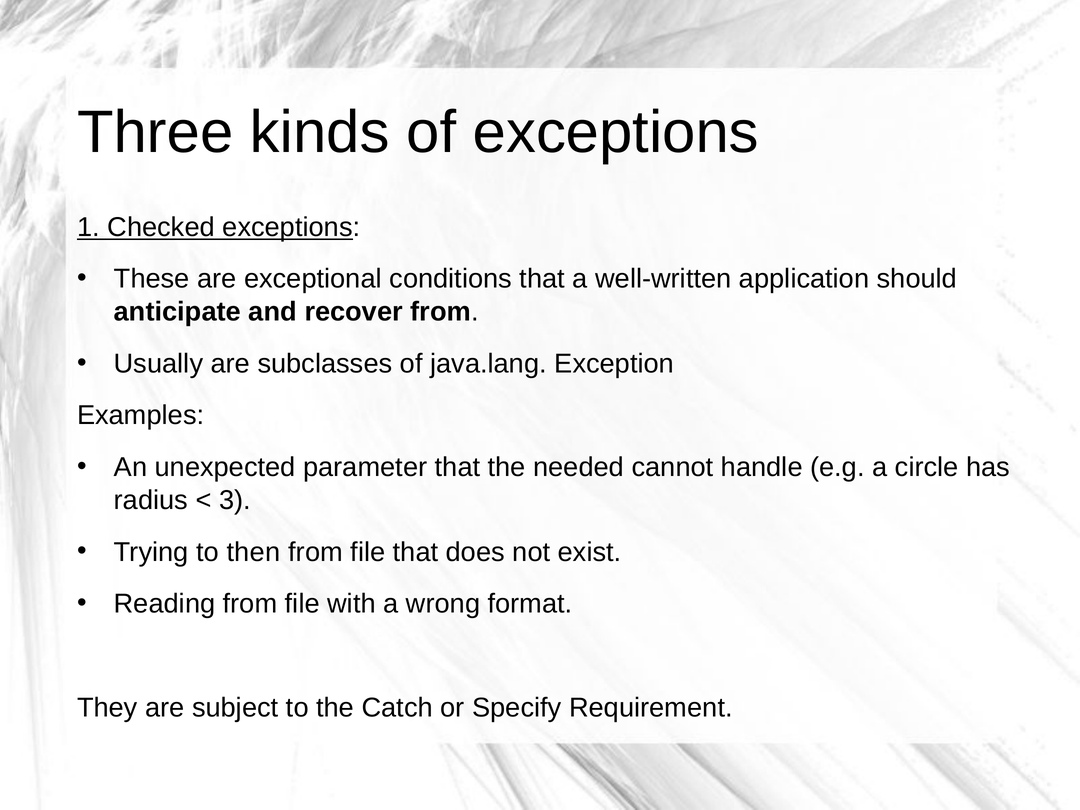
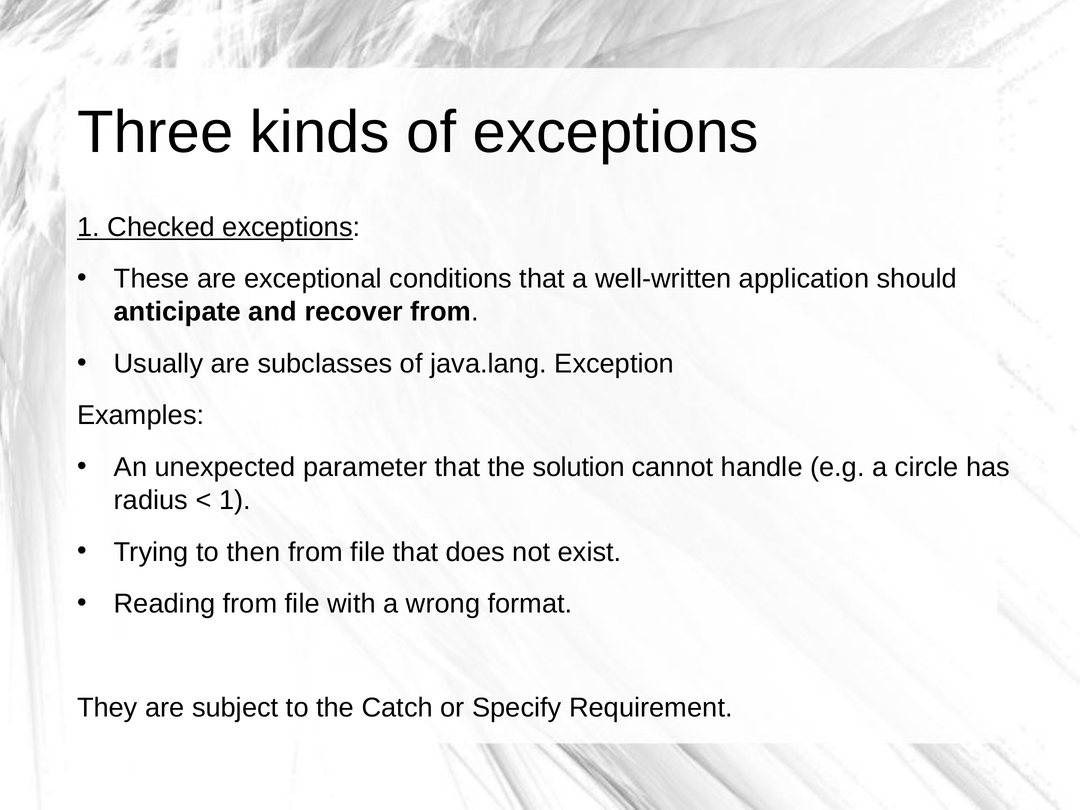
needed: needed -> solution (579, 467)
3: 3 -> 1 (235, 500)
